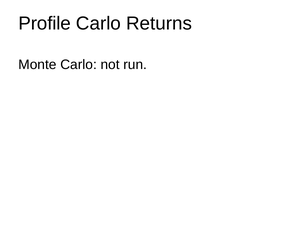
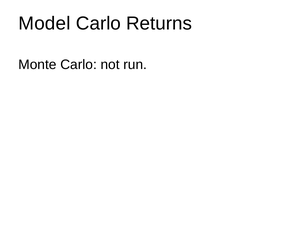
Profile: Profile -> Model (44, 23)
